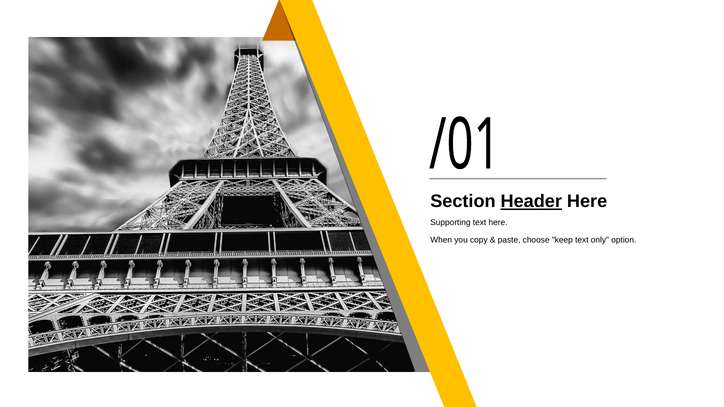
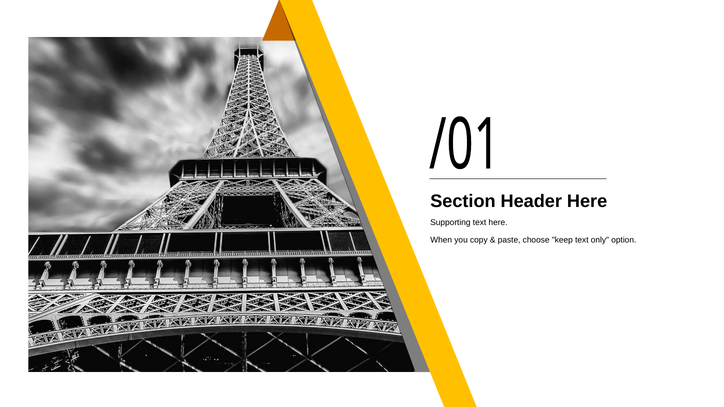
Header underline: present -> none (531, 202)
